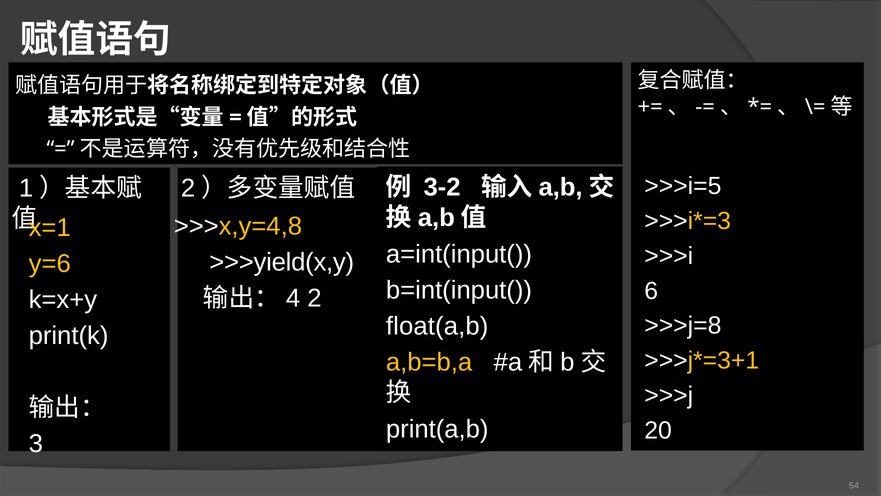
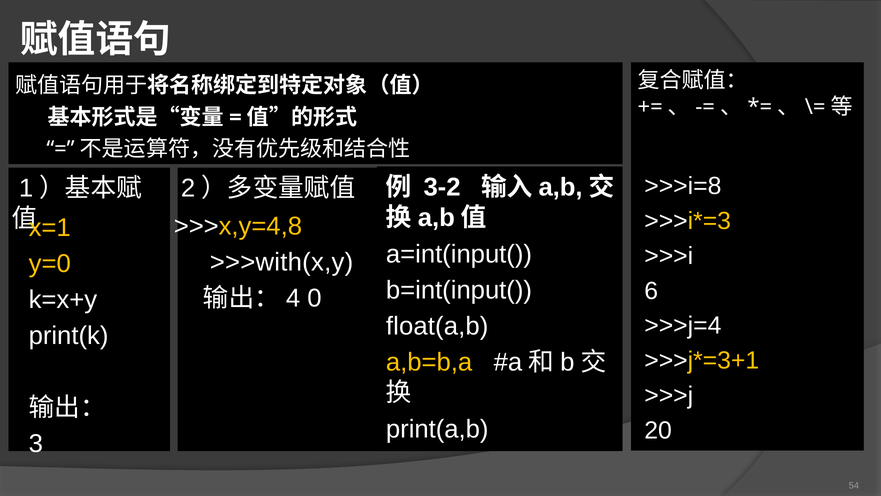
>>>i=5: >>>i=5 -> >>>i=8 (683, 186)
>>>yield(x,y: >>>yield(x,y -> >>>with(x,y (281, 262)
y=6: y=6 -> y=0 (50, 264)
2: 2 -> 0 (314, 298)
>>>j=8: >>>j=8 -> >>>j=4 (683, 325)
